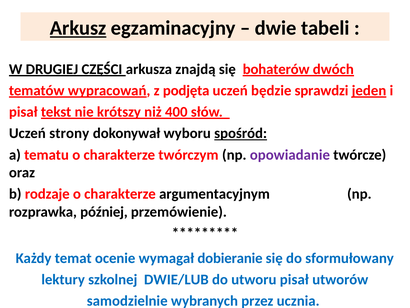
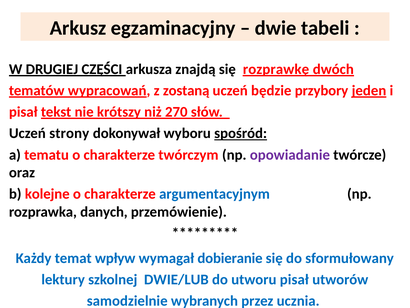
Arkusz underline: present -> none (78, 28)
bohaterów: bohaterów -> rozprawkę (276, 69)
podjęta: podjęta -> zostaną (186, 90)
sprawdzi: sprawdzi -> przybory (322, 90)
400: 400 -> 270 (176, 112)
rodzaje: rodzaje -> kolejne (47, 194)
argumentacyjnym colour: black -> blue (214, 194)
później: później -> danych (104, 212)
ocenie: ocenie -> wpływ (115, 258)
